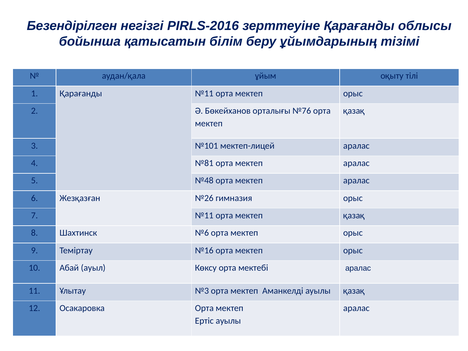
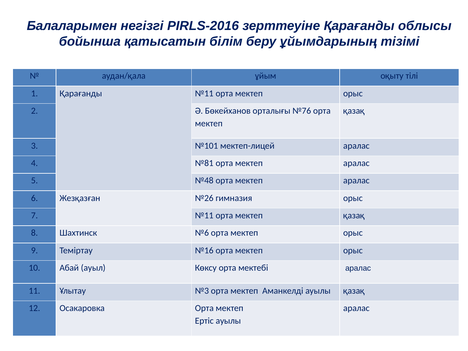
Безендірілген: Безендірілген -> Балаларымен (72, 26)
